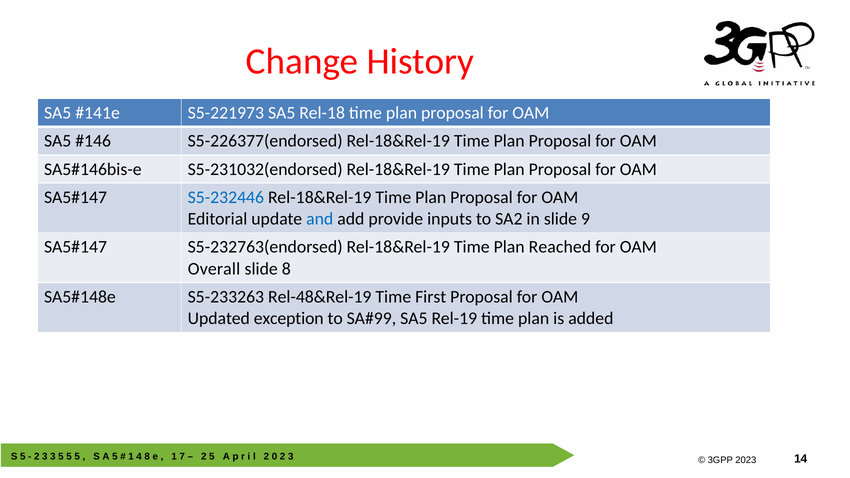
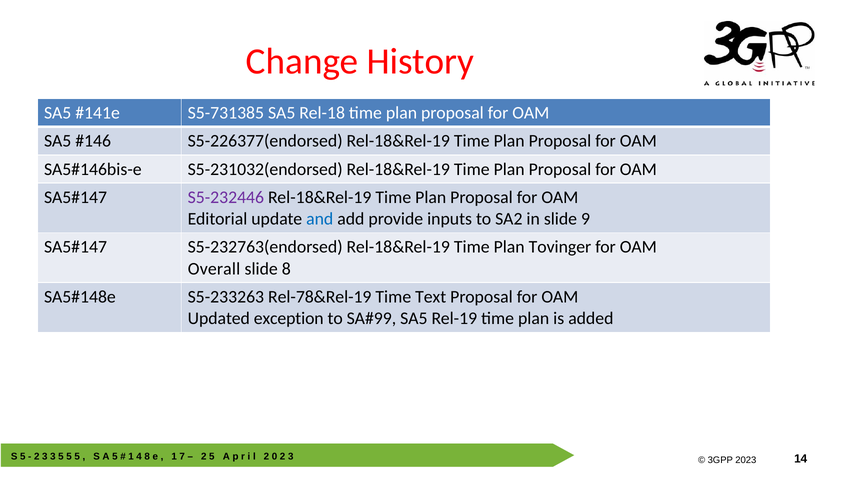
S5-221973: S5-221973 -> S5-731385 (226, 113)
S5-232446 colour: blue -> purple (226, 197)
Reached: Reached -> Tovinger (560, 247)
Rel-48&Rel-19: Rel-48&Rel-19 -> Rel-78&Rel-19 (320, 297)
First: First -> Text (431, 297)
